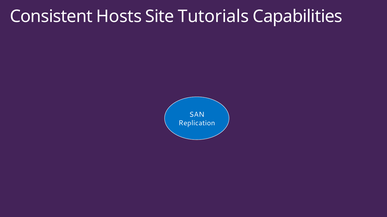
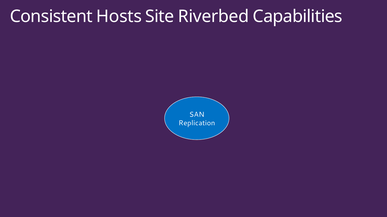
Tutorials: Tutorials -> Riverbed (213, 16)
